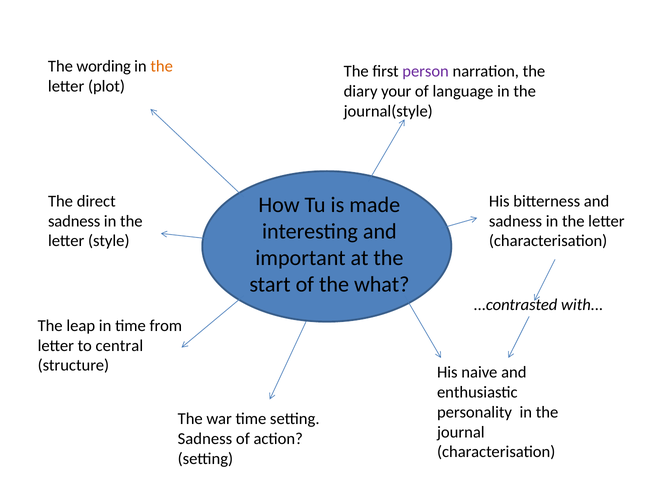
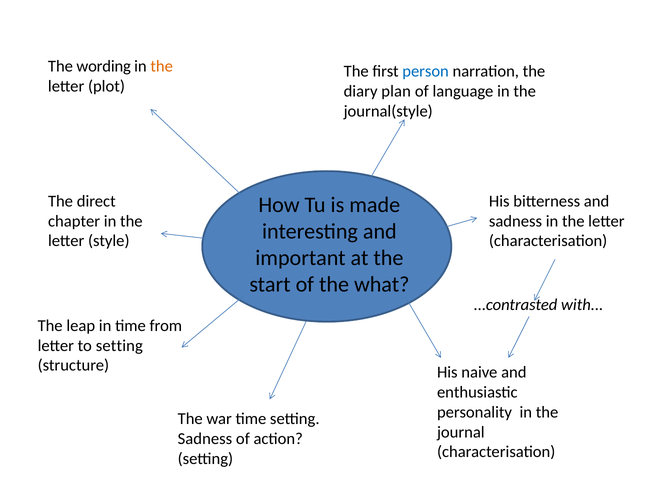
person colour: purple -> blue (426, 71)
your: your -> plan (396, 91)
sadness: sadness -> chapter (74, 221)
to central: central -> setting (119, 346)
